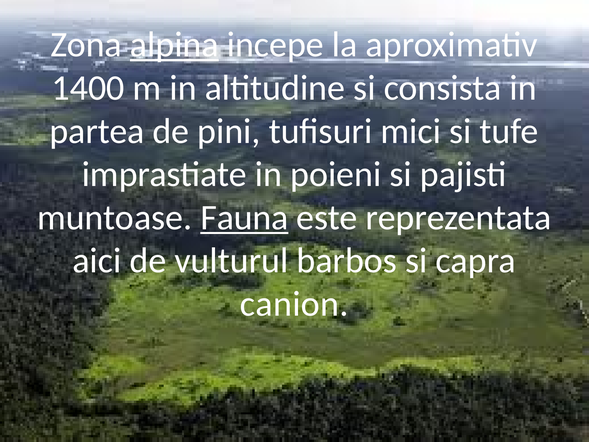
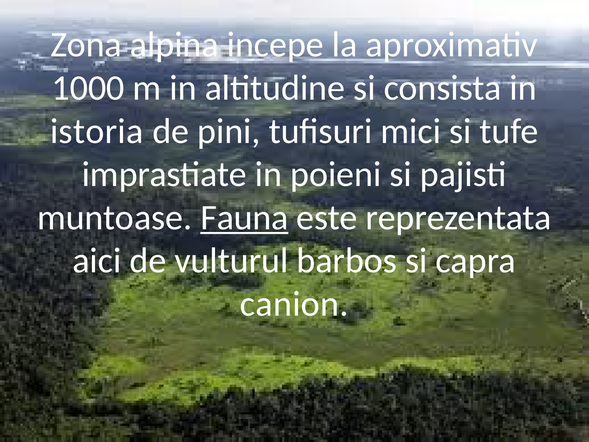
alpina underline: present -> none (174, 45)
1400: 1400 -> 1000 (88, 88)
partea: partea -> istoria (97, 131)
